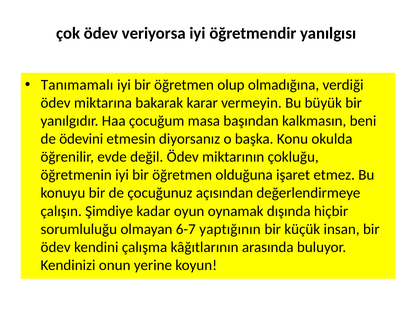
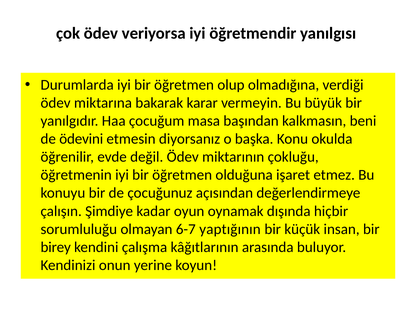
Tanımamalı: Tanımamalı -> Durumlarda (77, 85)
ödev: ödev -> birey (56, 247)
